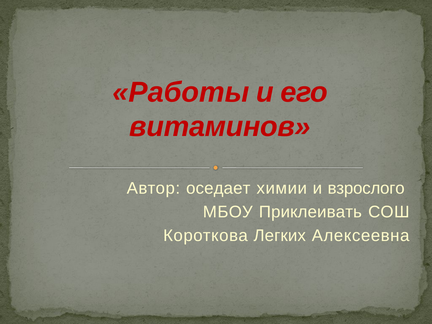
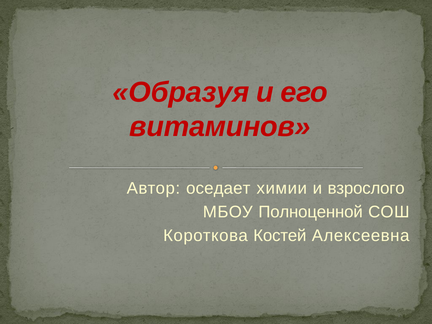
Работы: Работы -> Образуя (181, 92)
Приклеивать: Приклеивать -> Полноценной (311, 212)
Легких: Легких -> Костей (280, 236)
